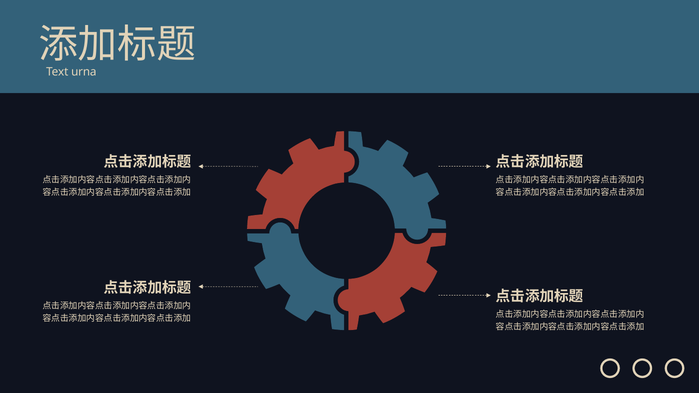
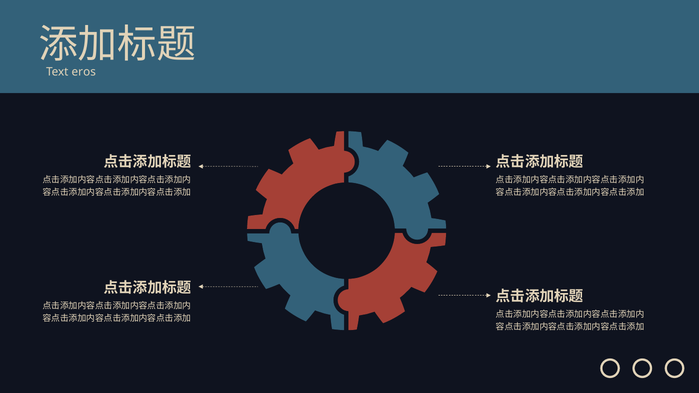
urna: urna -> eros (84, 72)
